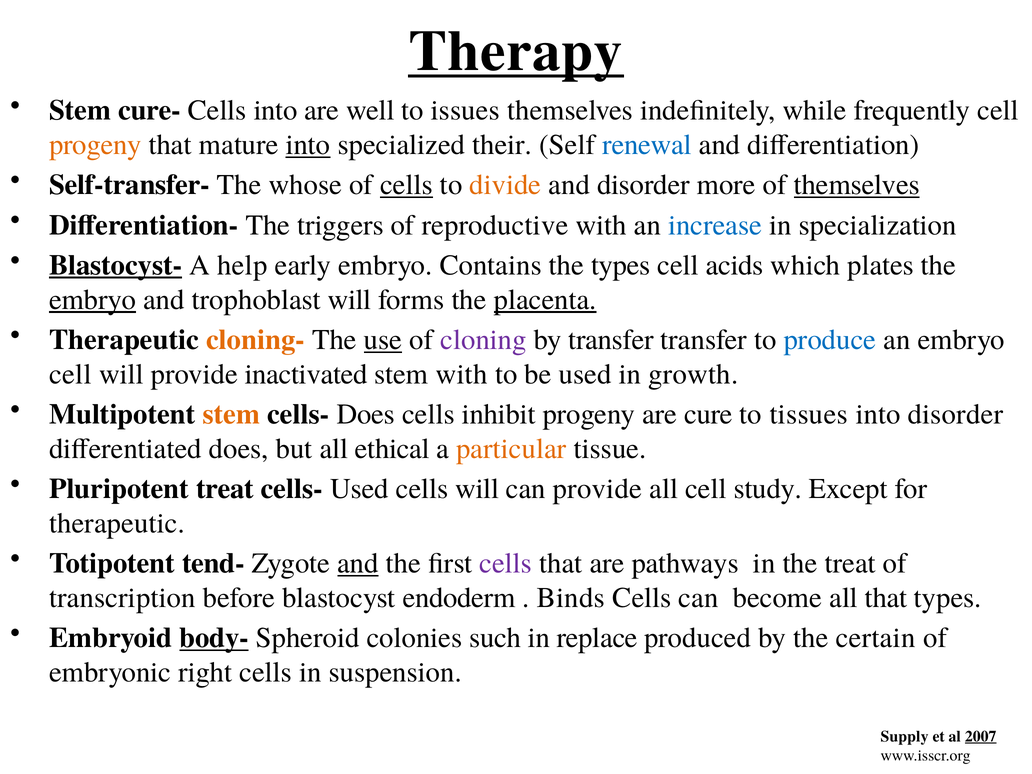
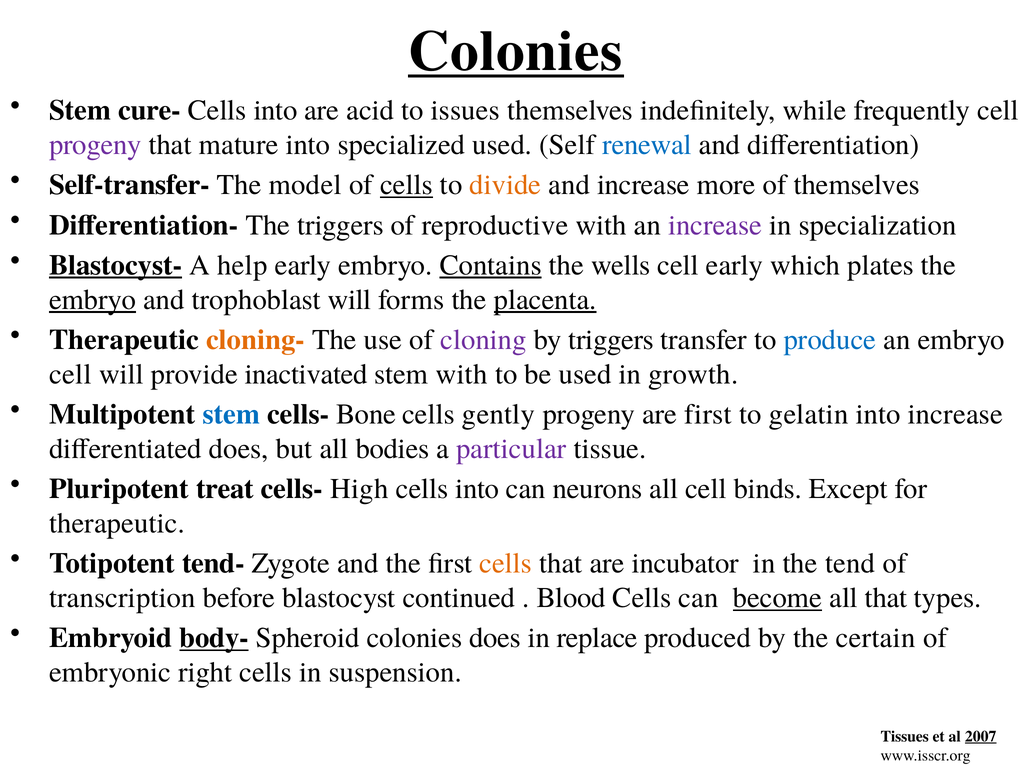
Therapy: Therapy -> Colonies (516, 51)
well: well -> acid (370, 110)
progeny colour: orange -> purple (95, 145)
into underline: present -> none (308, 145)
specialized their: their -> used (502, 145)
whose: whose -> model (305, 185)
and disorder: disorder -> increase (643, 185)
themselves underline: present -> none (857, 185)
increase colour: blue -> purple (715, 225)
Contains underline: none -> present (491, 265)
the types: types -> wells (621, 265)
cell acids: acids -> early (735, 265)
use underline: present -> none (383, 340)
by transfer: transfer -> triggers (611, 340)
stem colour: orange -> blue (231, 414)
cells- Does: Does -> Bone (366, 414)
inhibit: inhibit -> gently (499, 414)
are cure: cure -> first (708, 414)
tissues: tissues -> gelatin (809, 414)
into disorder: disorder -> increase (955, 414)
ethical: ethical -> bodies (392, 449)
particular colour: orange -> purple (511, 449)
cells- Used: Used -> High (359, 489)
will: will -> into (477, 489)
can provide: provide -> neurons (598, 489)
study: study -> binds (768, 489)
and underline: present -> none (358, 563)
cells colour: purple -> orange (506, 563)
pathways: pathways -> incubator (685, 563)
the treat: treat -> tend (850, 563)
endoderm: endoderm -> continued (459, 598)
Binds: Binds -> Blood (571, 598)
become underline: none -> present (777, 598)
colonies such: such -> does (495, 638)
Supply: Supply -> Tissues (905, 736)
